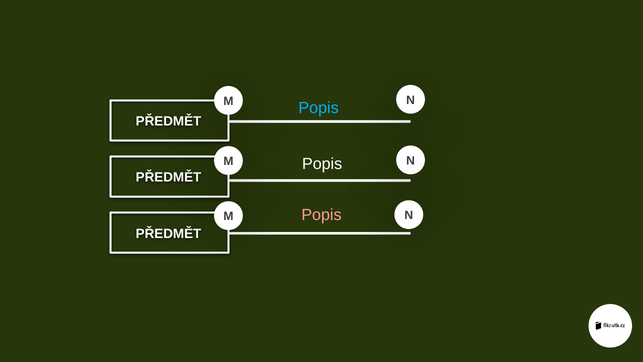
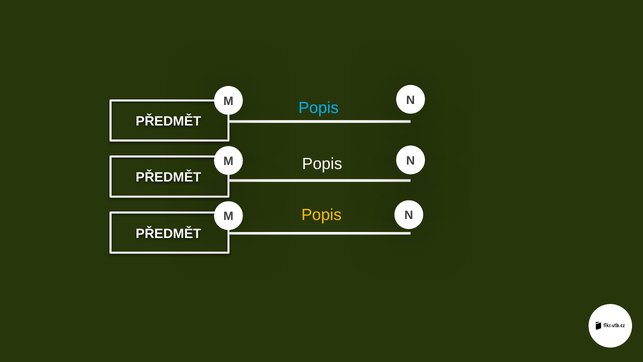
Popis colour: pink -> yellow (321, 215)
